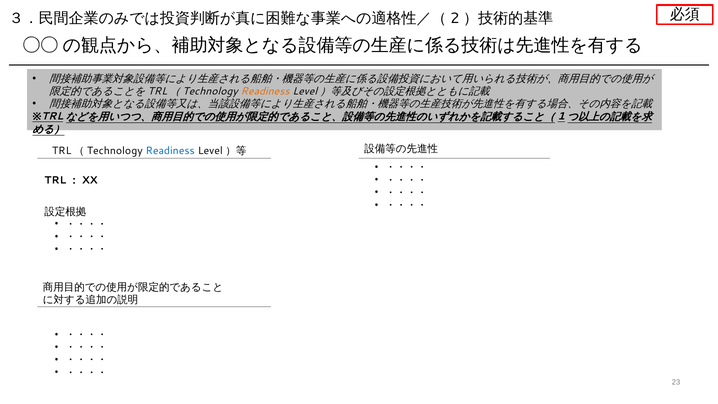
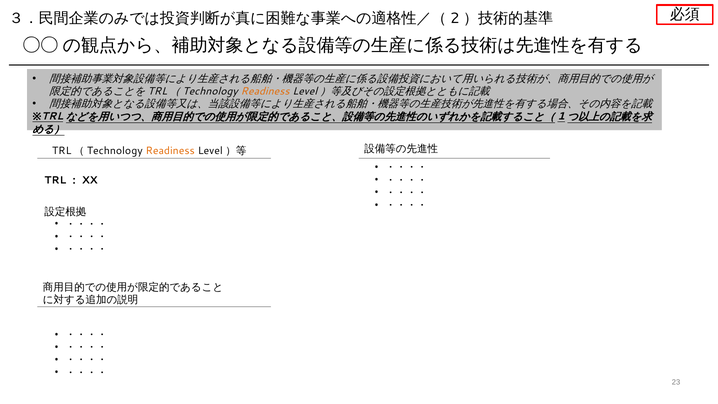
Readiness colour: blue -> orange (170, 151)
